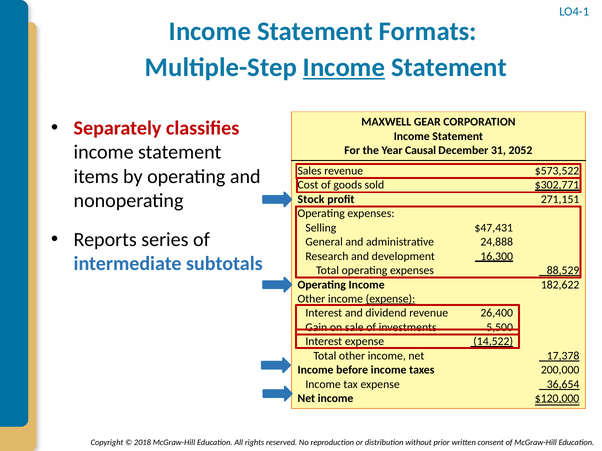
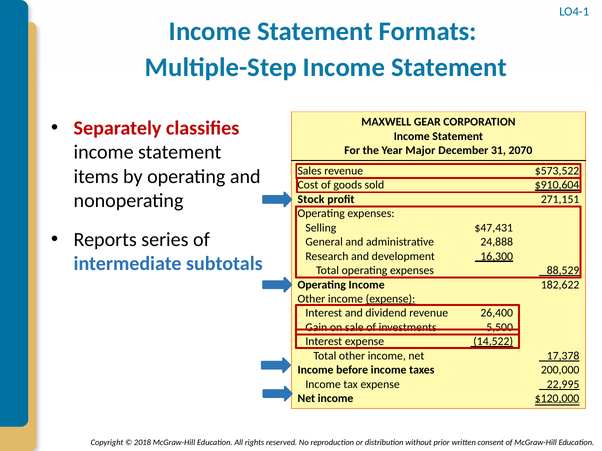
Income underline: present -> none (344, 67)
Causal: Causal -> Major (420, 151)
2052: 2052 -> 2070 (520, 151)
$302,771: $302,771 -> $910,604 (557, 185)
36,654: 36,654 -> 22,995 (563, 385)
